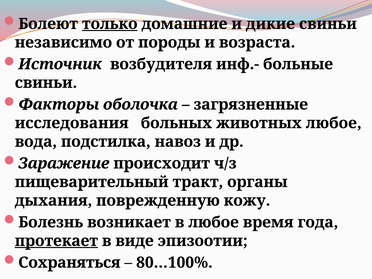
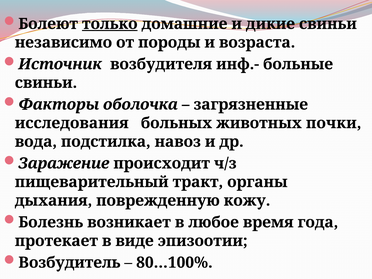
животных любое: любое -> почки (334, 123)
протекает underline: present -> none (56, 241)
Сохраняться: Сохраняться -> Возбудитель (69, 263)
